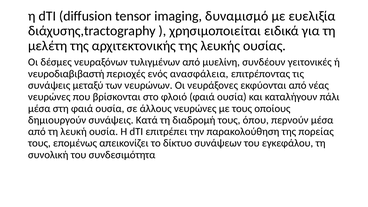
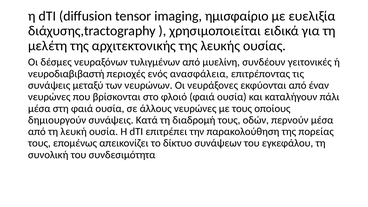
δυναμισμό: δυναμισμό -> ημισφαίριο (237, 16)
νέας: νέας -> έναν (319, 85)
όπου: όπου -> οδών (256, 120)
